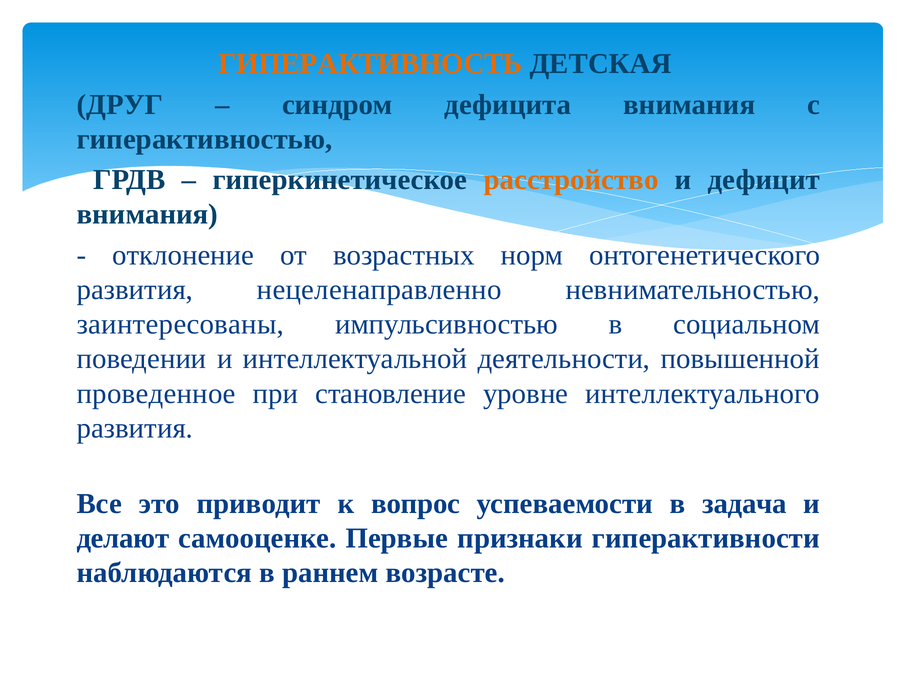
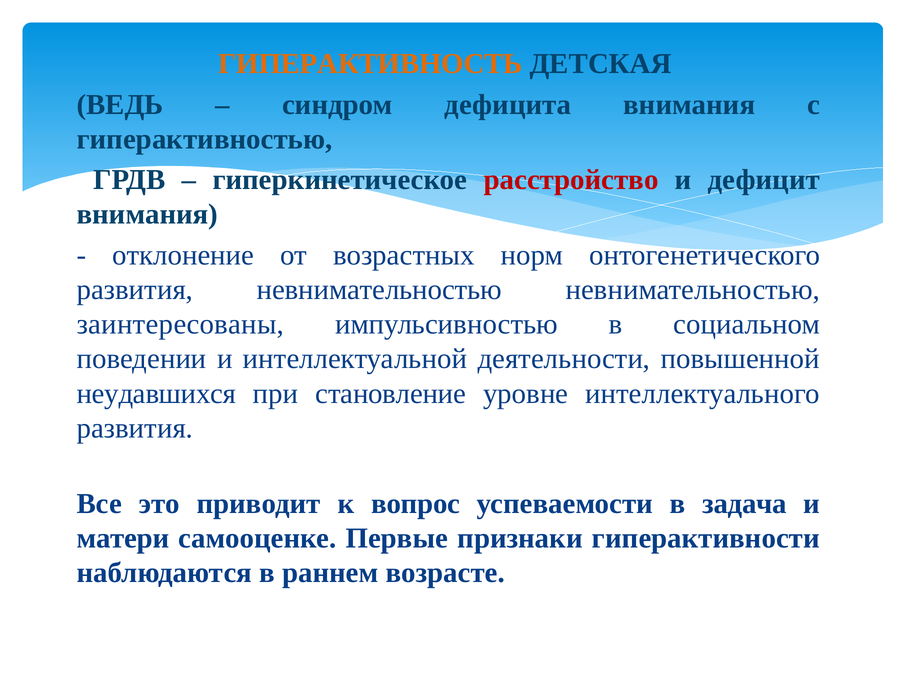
ДРУГ: ДРУГ -> ВЕДЬ (120, 105)
расстройство colour: orange -> red (571, 180)
развития нецеленаправленно: нецеленаправленно -> невнимательностью (379, 290)
проведенное: проведенное -> неудавшихся (156, 394)
делают: делают -> матери (123, 539)
